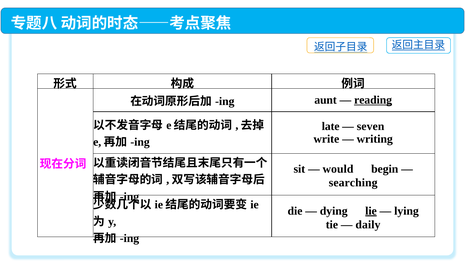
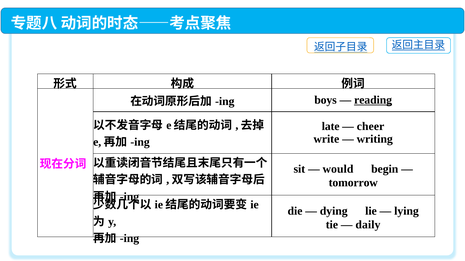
aunt: aunt -> boys (326, 100)
seven: seven -> cheer (371, 126)
searching: searching -> tomorrow (353, 183)
lie underline: present -> none (371, 211)
